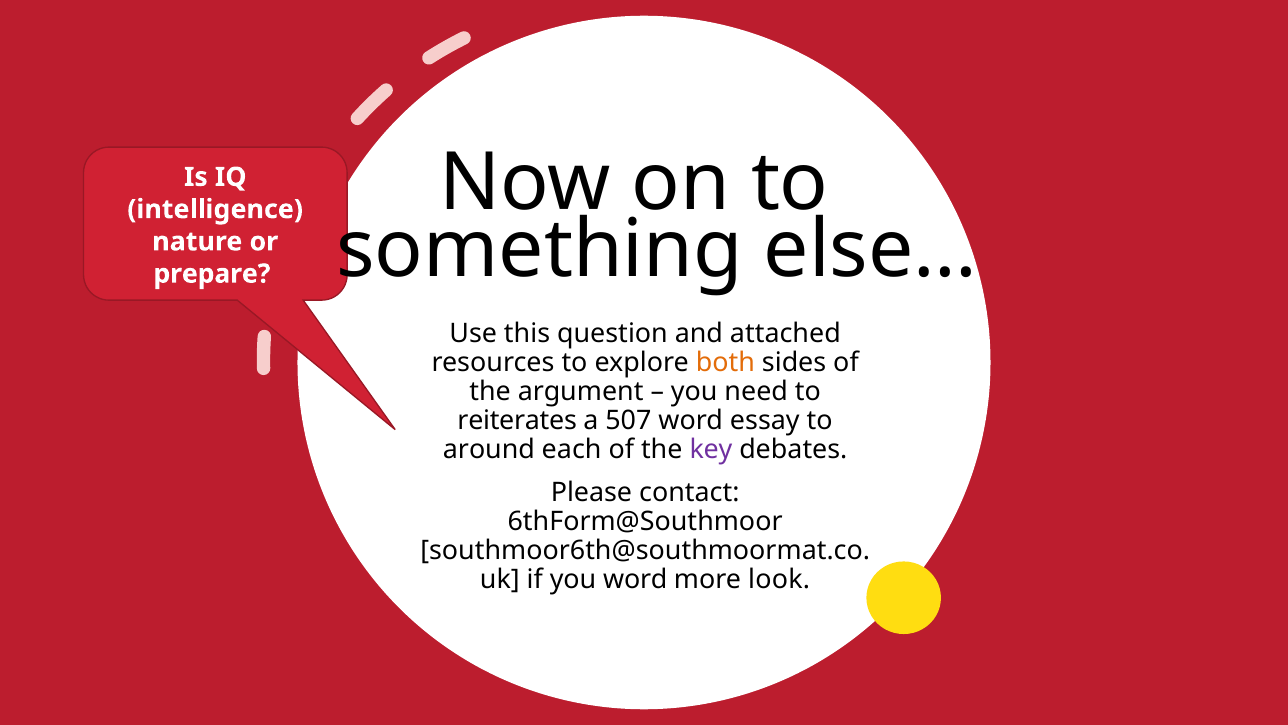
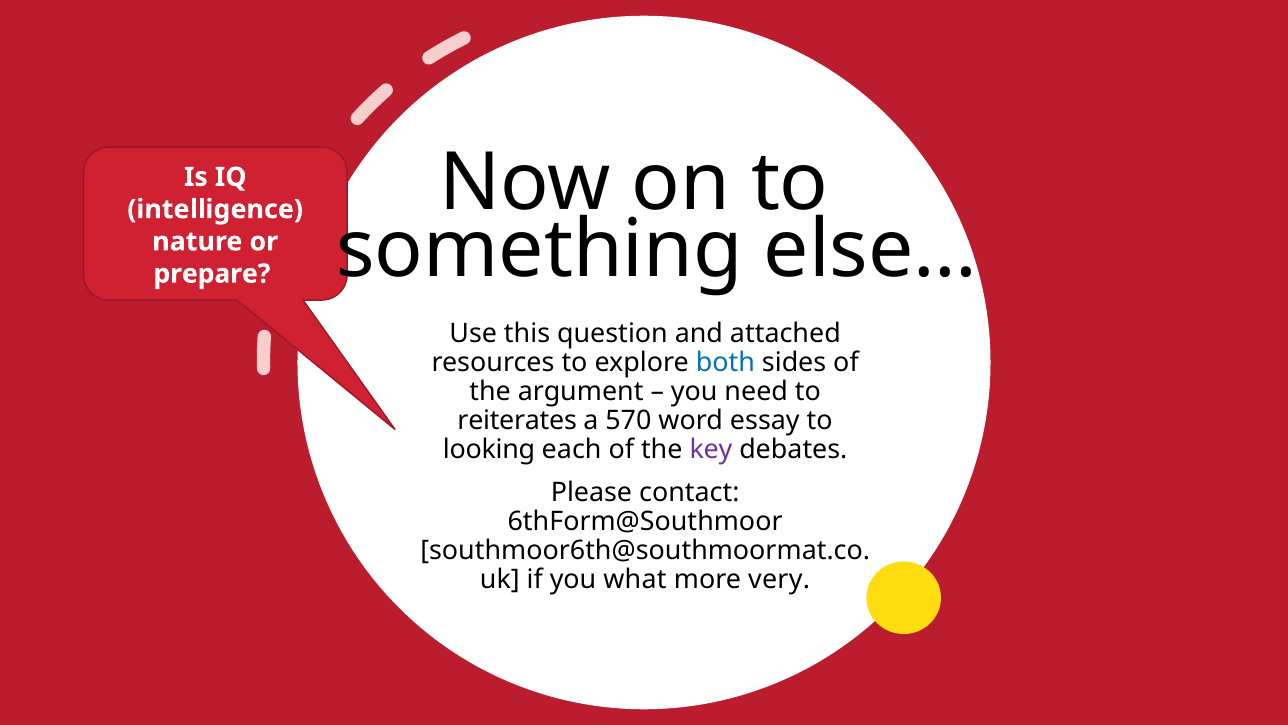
both colour: orange -> blue (725, 362)
507: 507 -> 570 (628, 420)
around: around -> looking (489, 449)
you word: word -> what (635, 579)
look: look -> very (779, 579)
